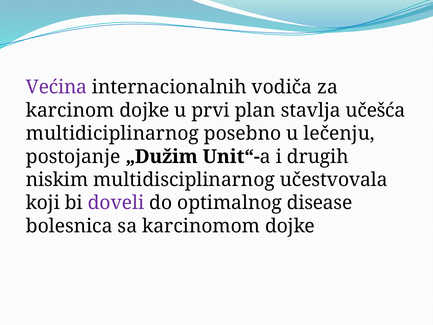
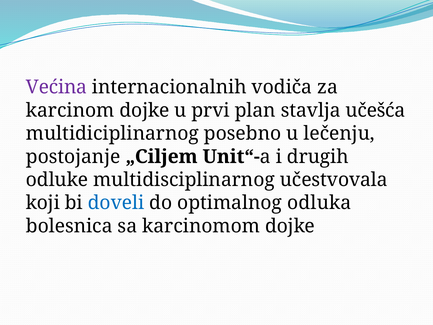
„Dužim: „Dužim -> „Ciljem (162, 157)
niskim: niskim -> odluke (57, 180)
doveli colour: purple -> blue (116, 203)
disease: disease -> odluka (319, 203)
